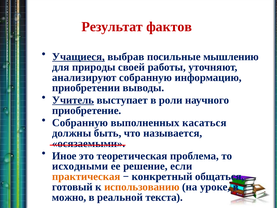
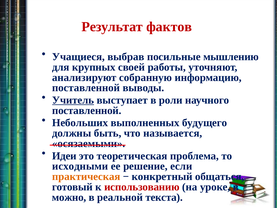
Учащиеся underline: present -> none (79, 57)
природы: природы -> крупных (94, 67)
приобретении: приобретении -> поставленной (86, 88)
приобретение: приобретение -> поставленной (87, 110)
Собранную: Собранную -> Небольших (80, 123)
касаться: касаться -> будущего (205, 123)
Иное: Иное -> Идеи (64, 156)
использованию colour: orange -> red (142, 187)
